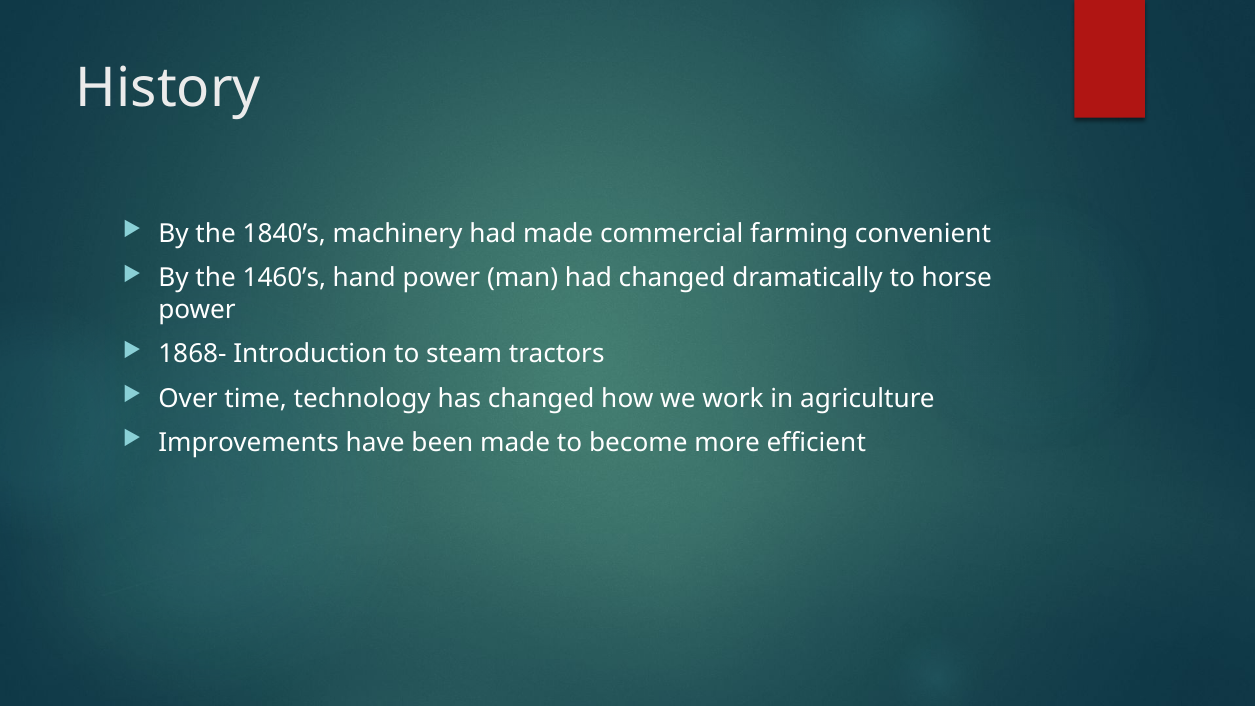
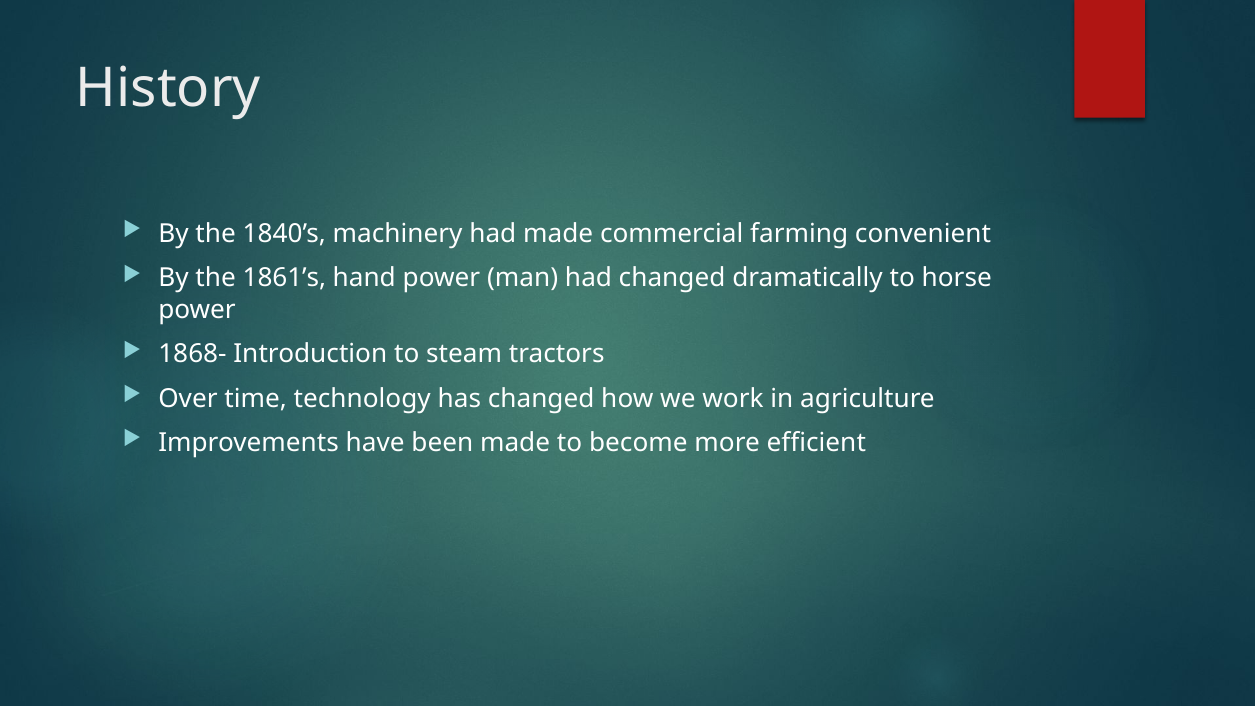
1460’s: 1460’s -> 1861’s (284, 278)
